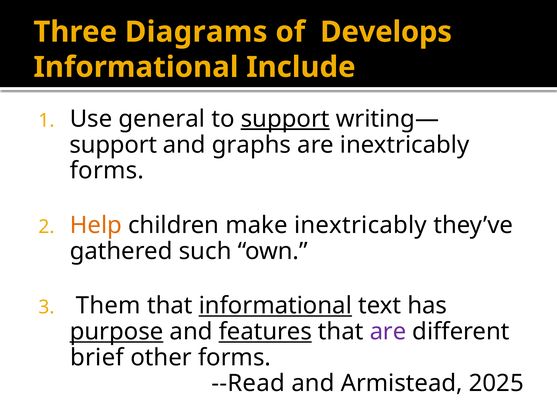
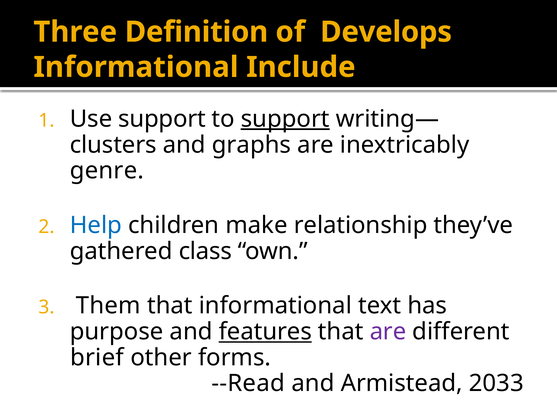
Diagrams: Diagrams -> Definition (196, 32)
Use general: general -> support (162, 119)
support: support -> clusters (113, 145)
forms: forms -> genre (107, 171)
Help colour: orange -> blue (96, 226)
make inextricably: inextricably -> relationship (361, 226)
such: such -> class (205, 252)
informational underline: present -> none (275, 306)
purpose underline: present -> none (117, 332)
2025: 2025 -> 2033 (496, 384)
